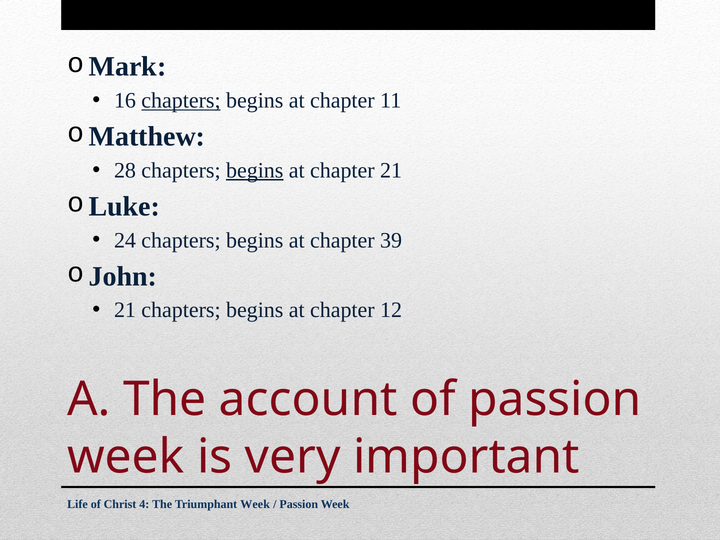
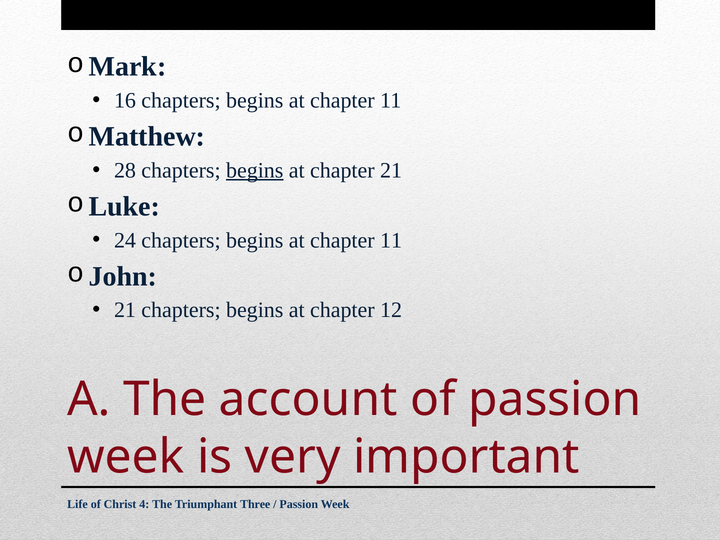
chapters underline: present -> none (181, 101)
39: 39 -> 11 (391, 240)
Triumphant Week: Week -> Three (255, 504)
